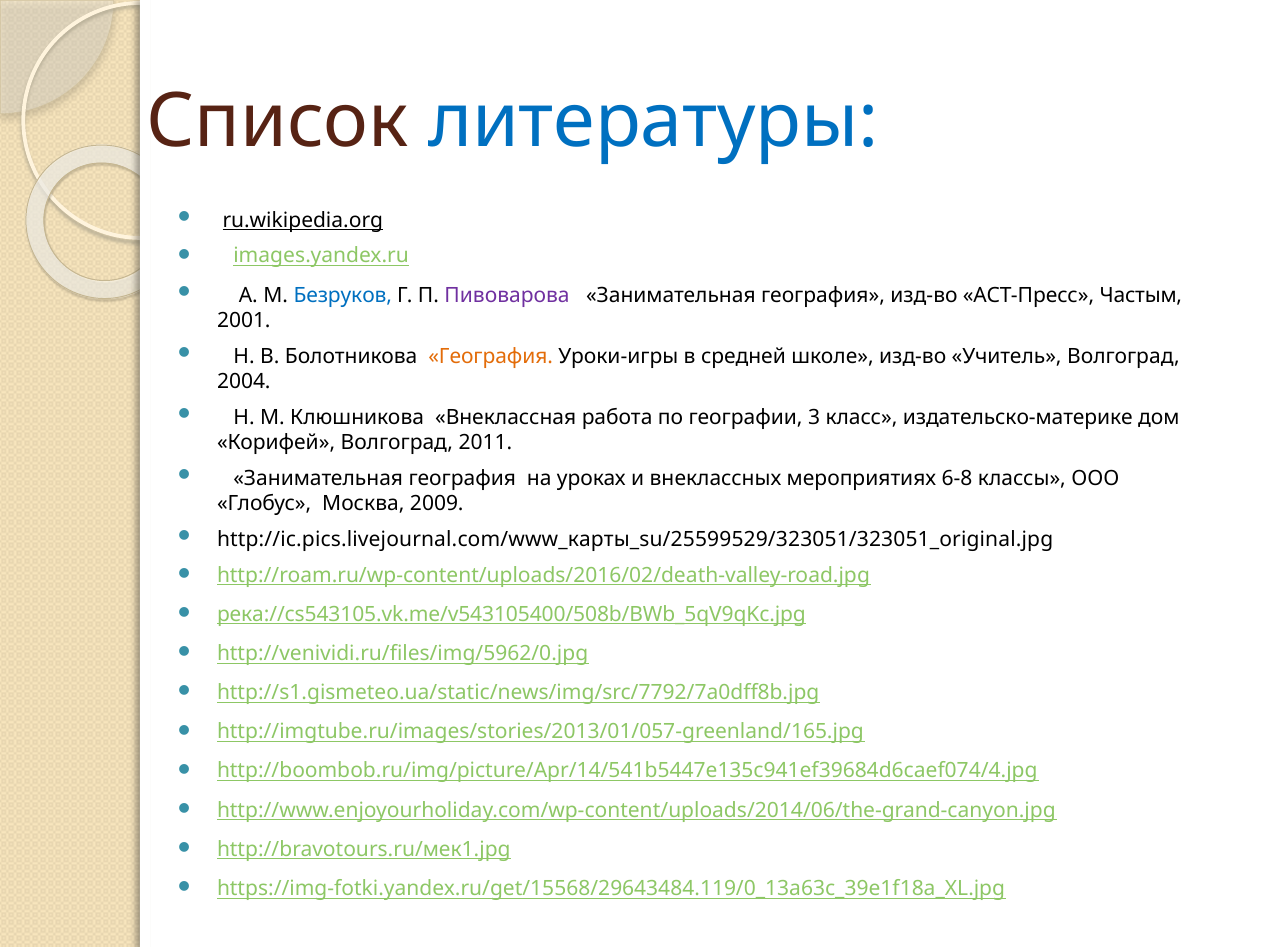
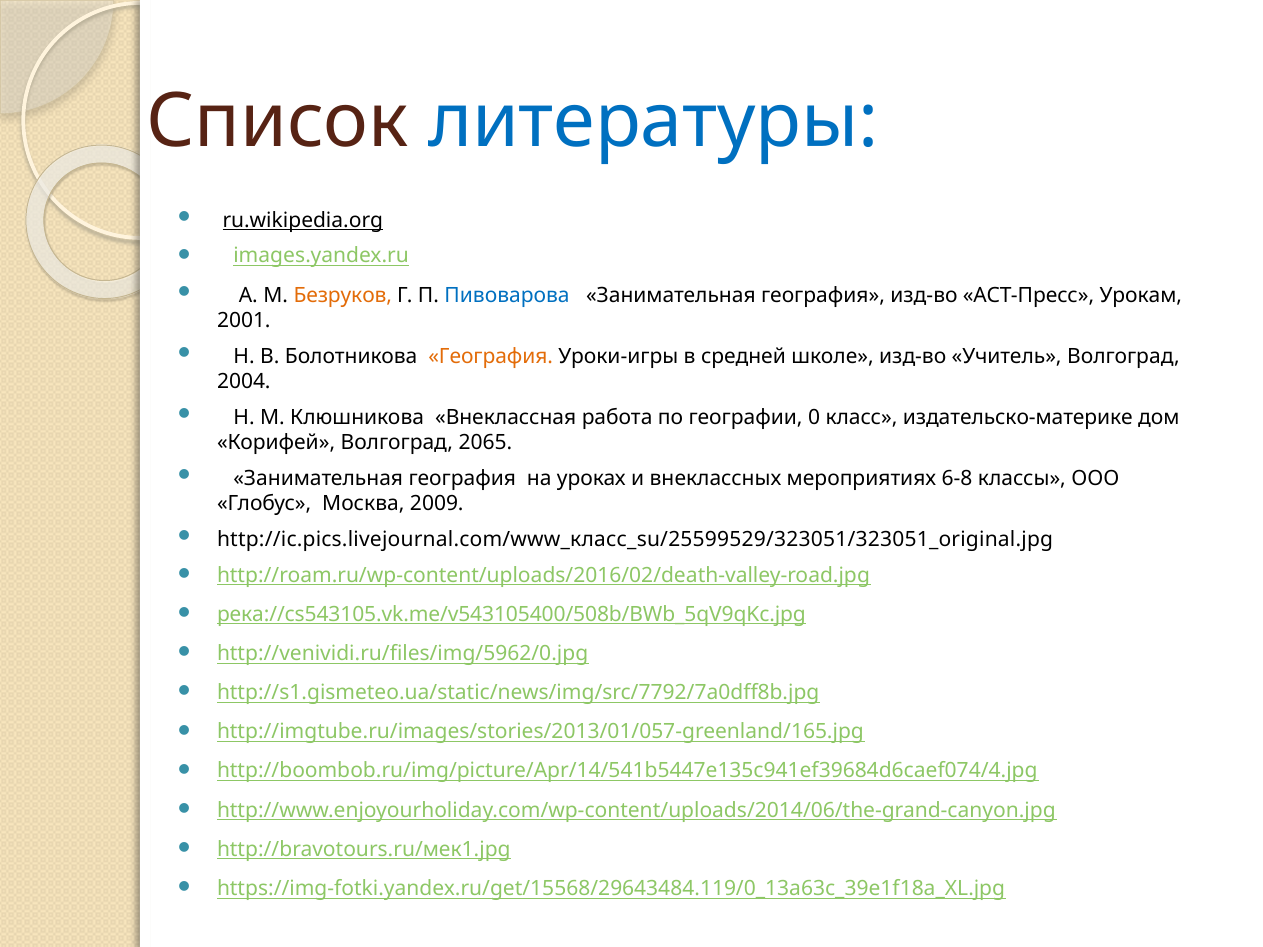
Безруков colour: blue -> orange (343, 295)
Пивоварова colour: purple -> blue (507, 295)
Частым: Частым -> Урокам (1141, 295)
3: 3 -> 0 (814, 417)
2011: 2011 -> 2065 (485, 443)
http://ic.pics.livejournal.com/www_карты_su/25599529/323051/323051_original.jpg: http://ic.pics.livejournal.com/www_карты_su/25599529/323051/323051_original.jpg -> http://ic.pics.livejournal.com/www_класс_su/25599529/323051/323051_original.jpg (635, 540)
